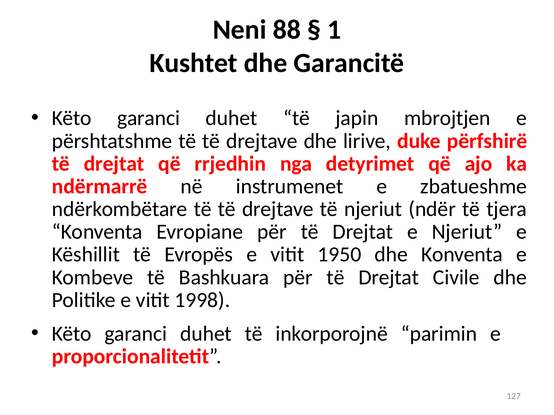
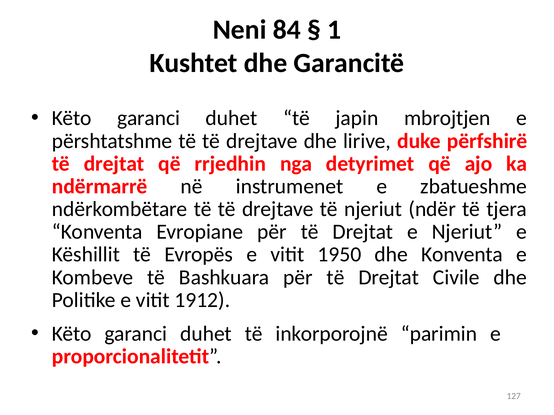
88: 88 -> 84 (287, 30)
1998: 1998 -> 1912 (202, 300)
